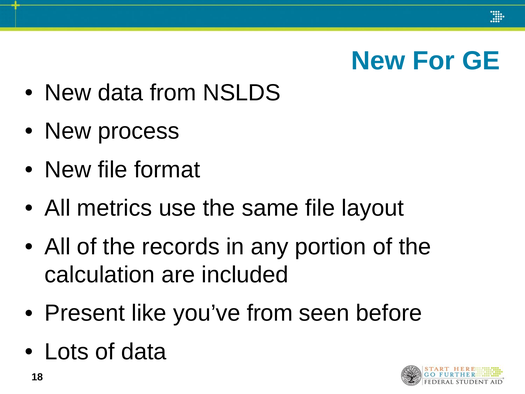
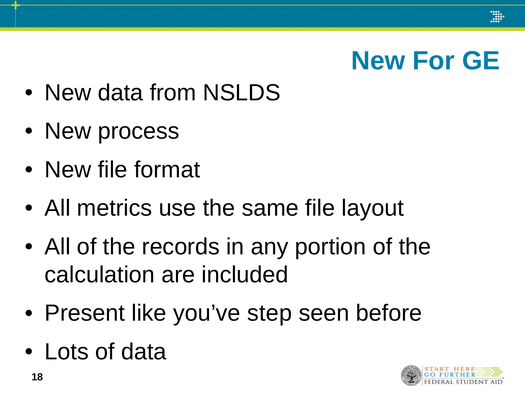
you’ve from: from -> step (270, 313)
